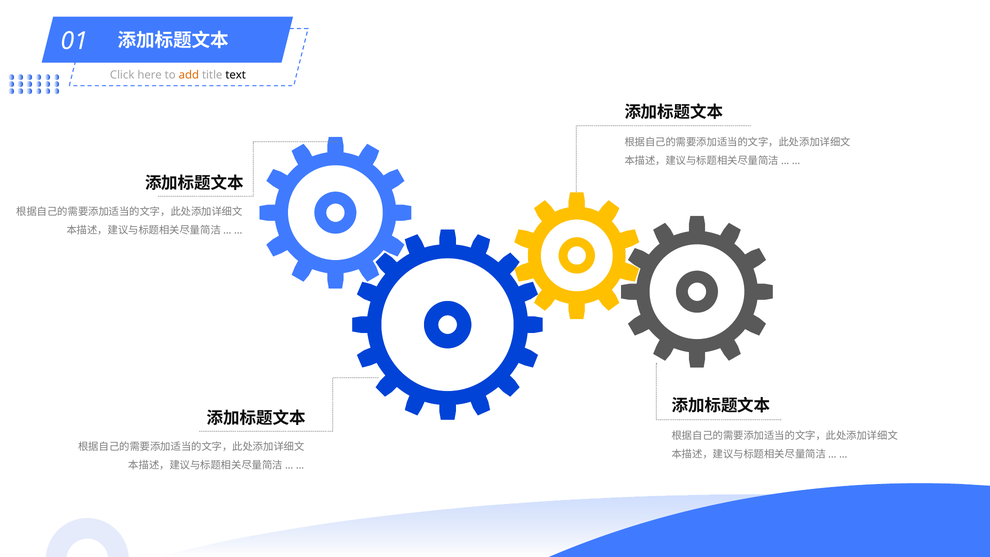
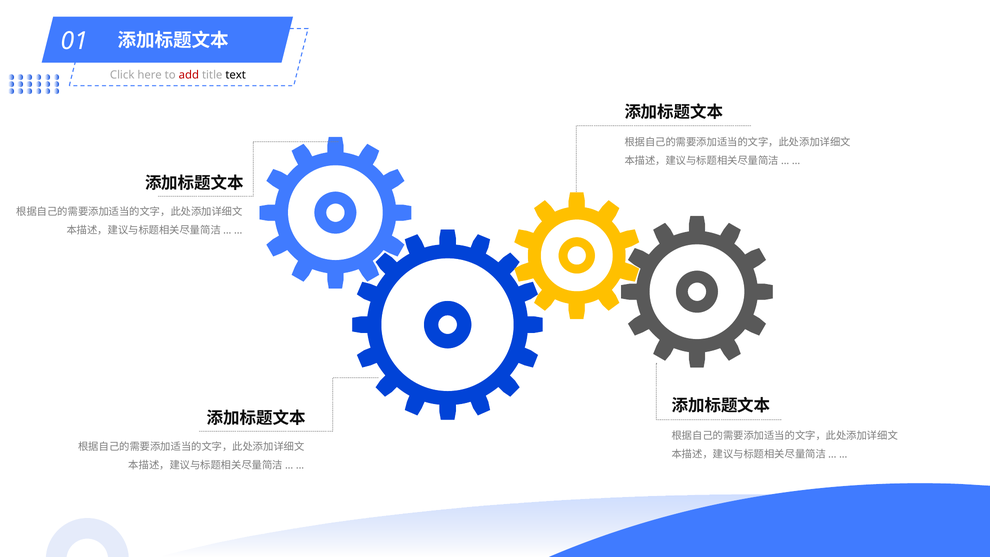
add colour: orange -> red (189, 75)
